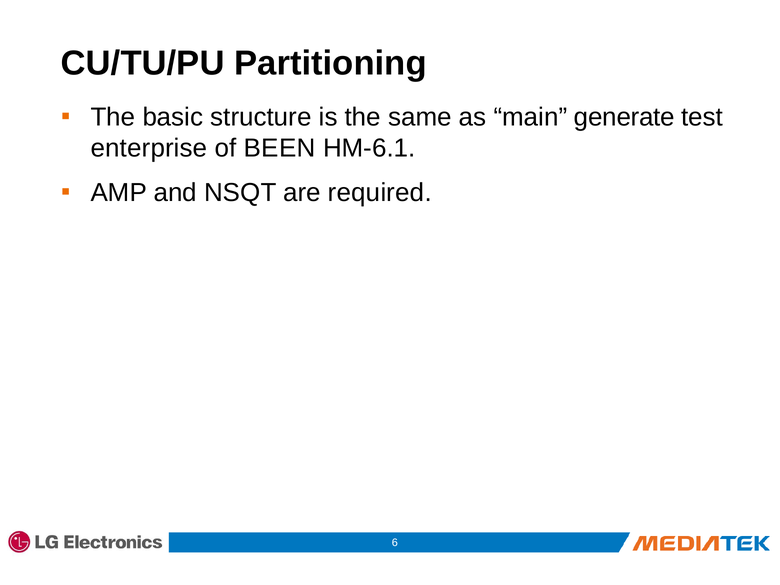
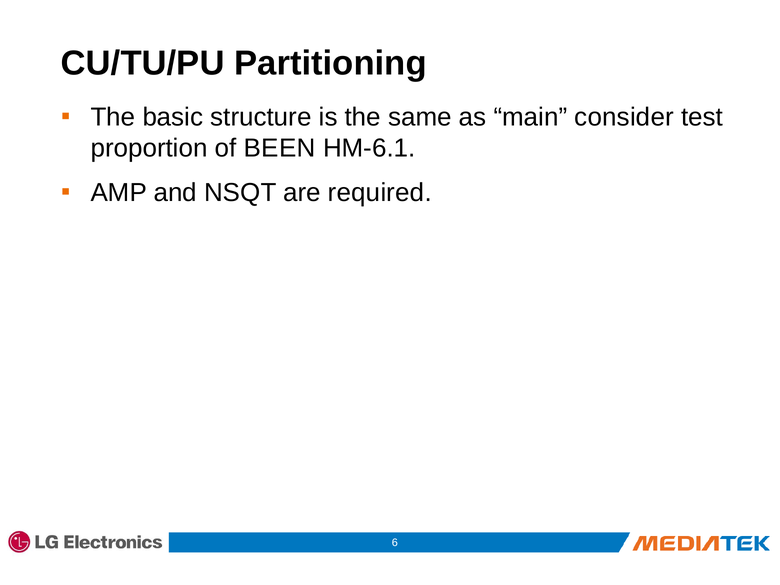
generate: generate -> consider (624, 117)
enterprise: enterprise -> proportion (149, 148)
